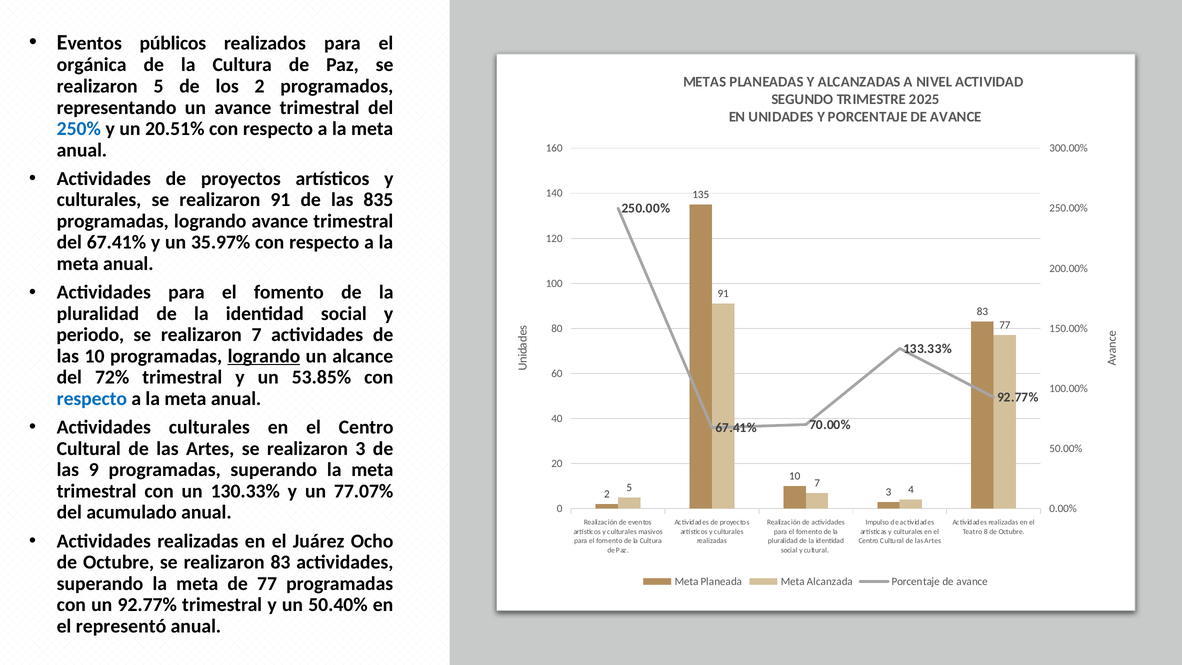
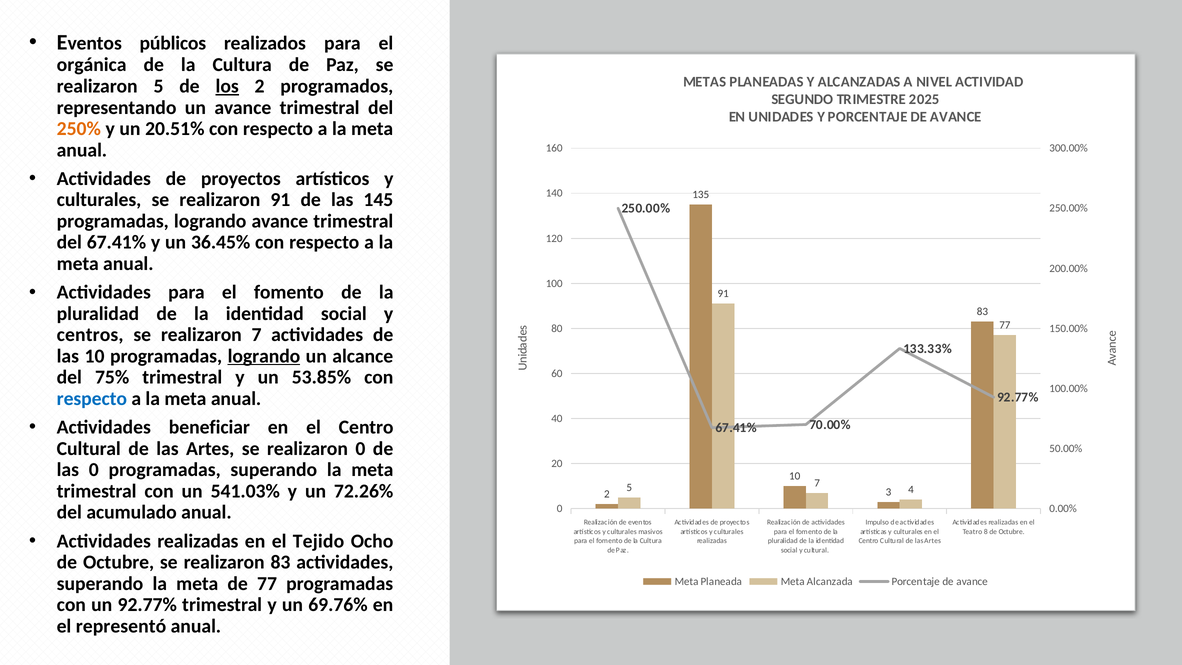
los underline: none -> present (227, 86)
250% colour: blue -> orange (79, 129)
835: 835 -> 145 (378, 200)
35.97%: 35.97% -> 36.45% (221, 242)
periodo: periodo -> centros (90, 335)
72%: 72% -> 75% (112, 377)
Actividades culturales: culturales -> beneficiar (209, 427)
realizaron 3: 3 -> 0 (360, 449)
las 9: 9 -> 0 (94, 470)
130.33%: 130.33% -> 541.03% (245, 491)
77.07%: 77.07% -> 72.26% (364, 491)
Juárez: Juárez -> Tejido (319, 541)
50.40%: 50.40% -> 69.76% (338, 605)
